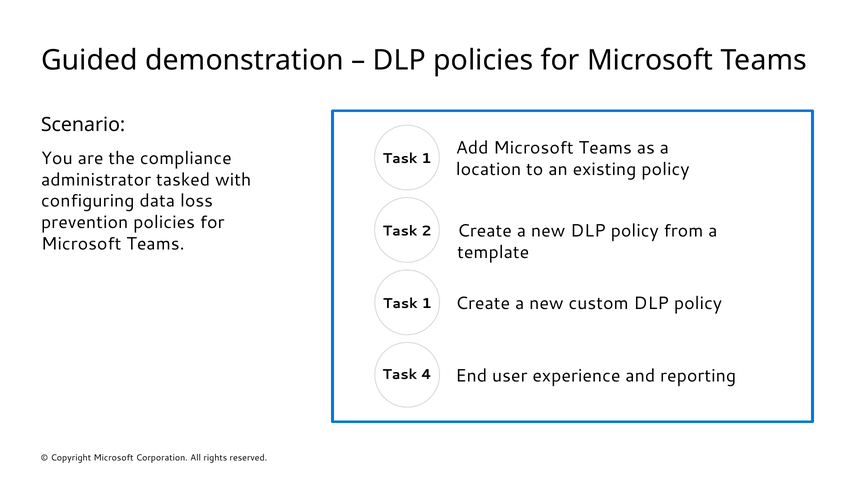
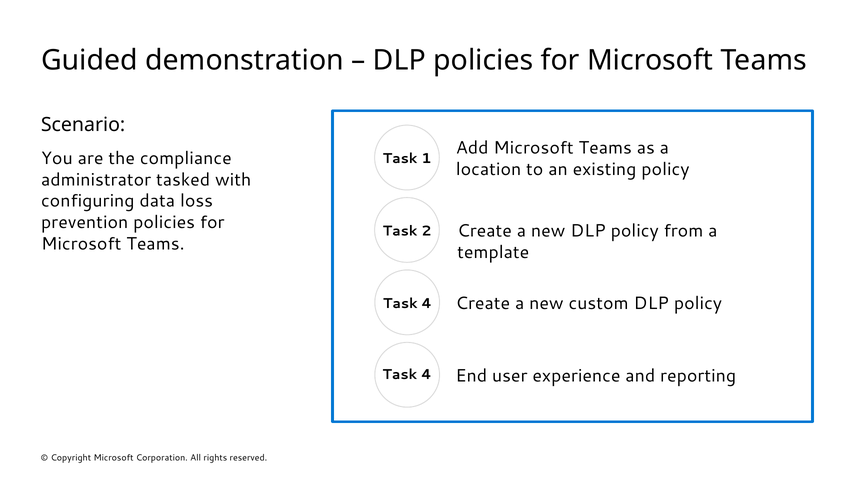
1: 1 -> 4 (427, 303)
